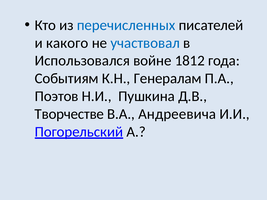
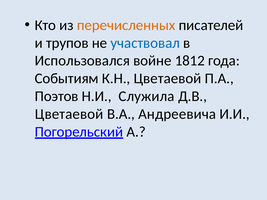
перечисленных colour: blue -> orange (126, 25)
какого: какого -> трупов (67, 43)
К.Н Генералам: Генералам -> Цветаевой (168, 79)
Пушкина: Пушкина -> Служила (147, 96)
Творчестве: Творчестве -> Цветаевой (69, 114)
